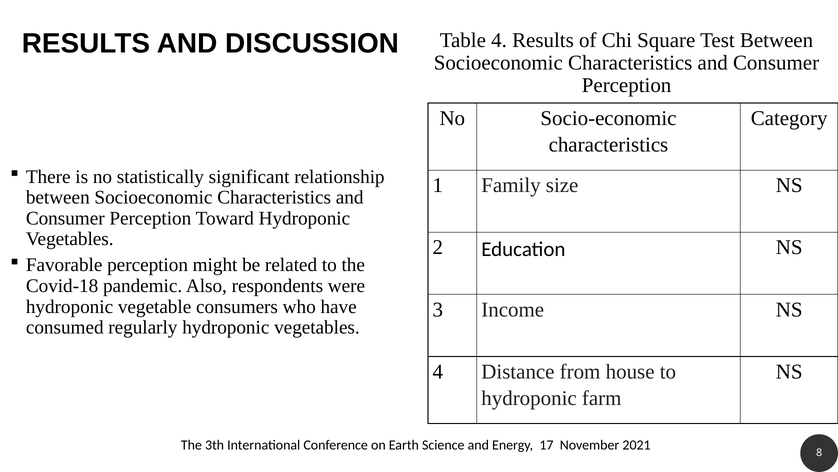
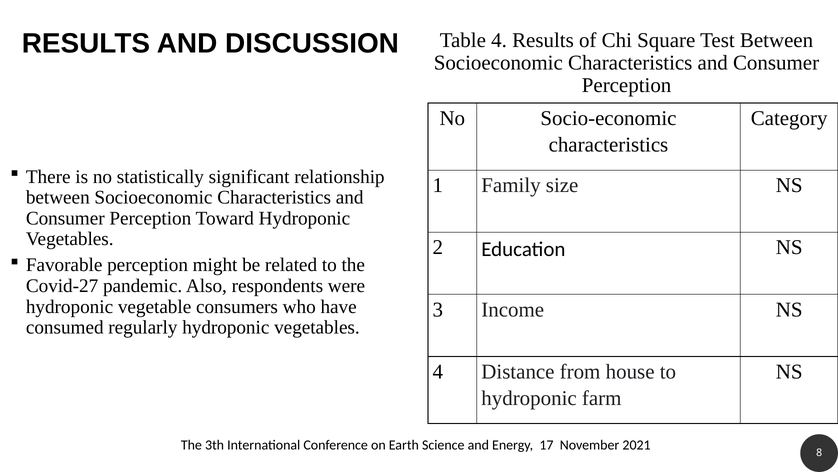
Covid-18: Covid-18 -> Covid-27 (62, 286)
